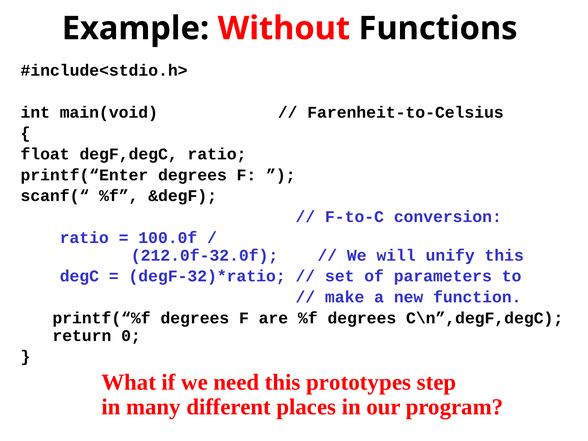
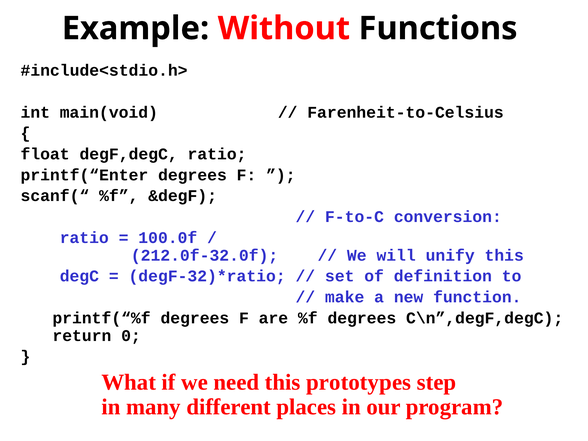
parameters: parameters -> definition (443, 276)
